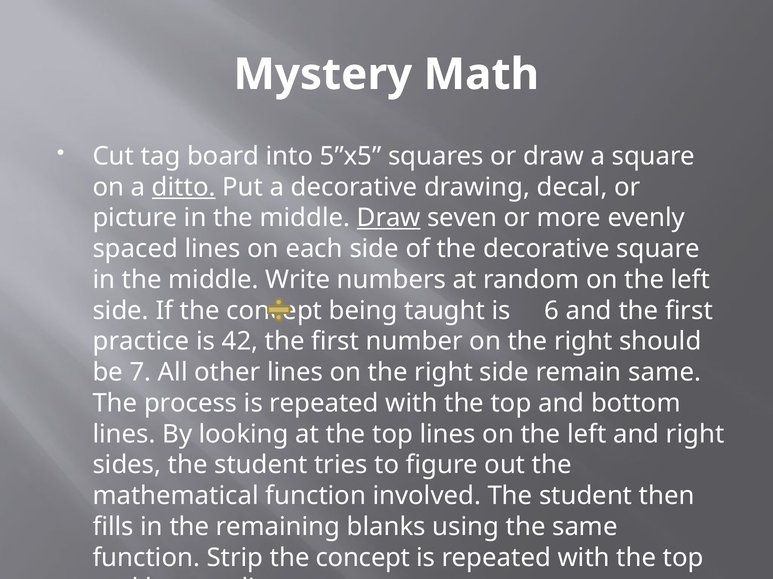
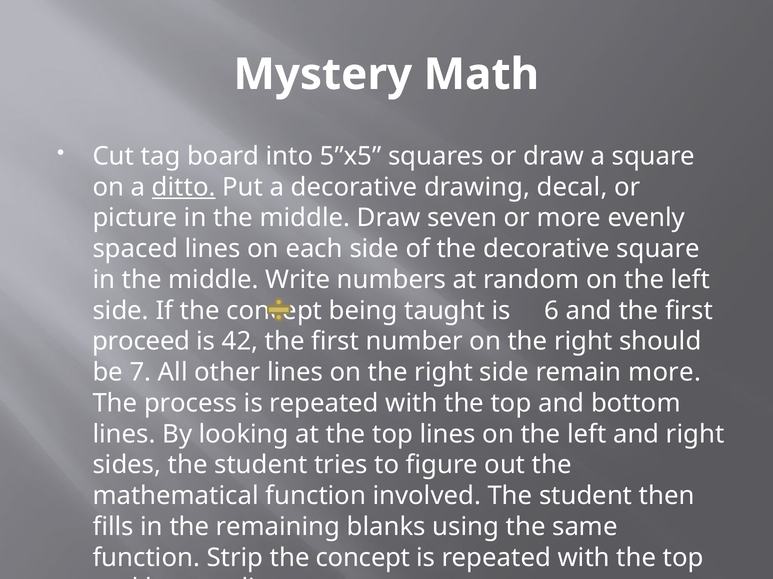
Draw underline: present -> none (389, 218)
practice: practice -> proceed (141, 342)
remain same: same -> more (665, 373)
